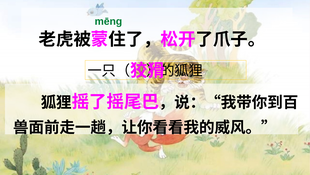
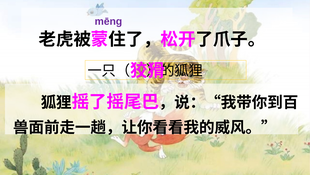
mēng colour: green -> purple (108, 21)
